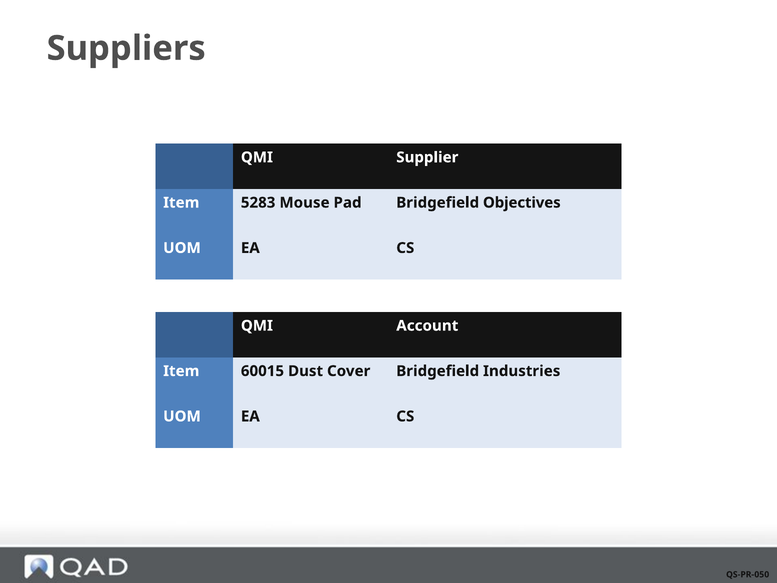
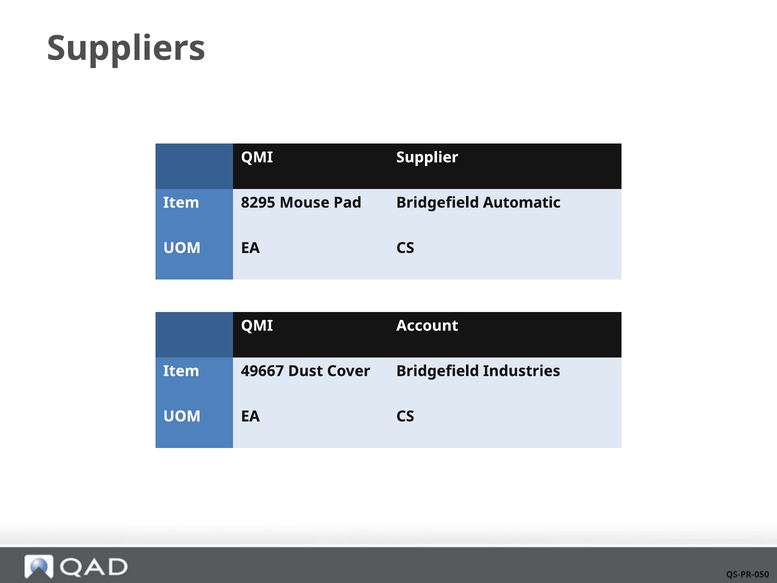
5283: 5283 -> 8295 (258, 203)
Objectives: Objectives -> Automatic (522, 203)
60015: 60015 -> 49667 (262, 371)
